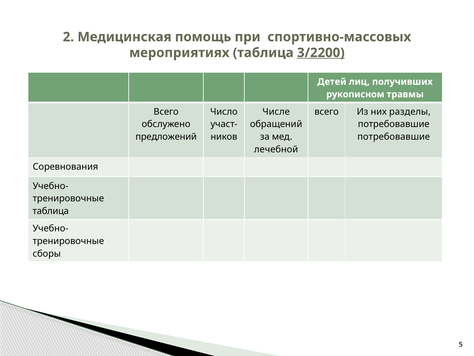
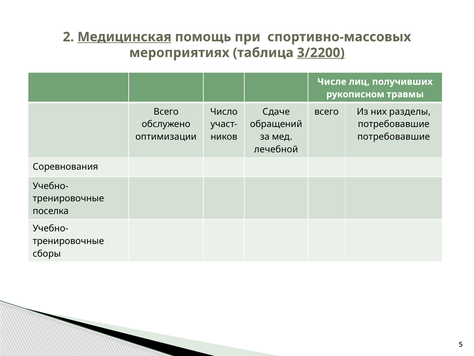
Медицинская underline: none -> present (124, 37)
Детей: Детей -> Числе (332, 82)
Числе: Числе -> Сдаче (276, 112)
предложений: предложений -> оптимизации (166, 137)
таблица: таблица -> поселка (51, 211)
